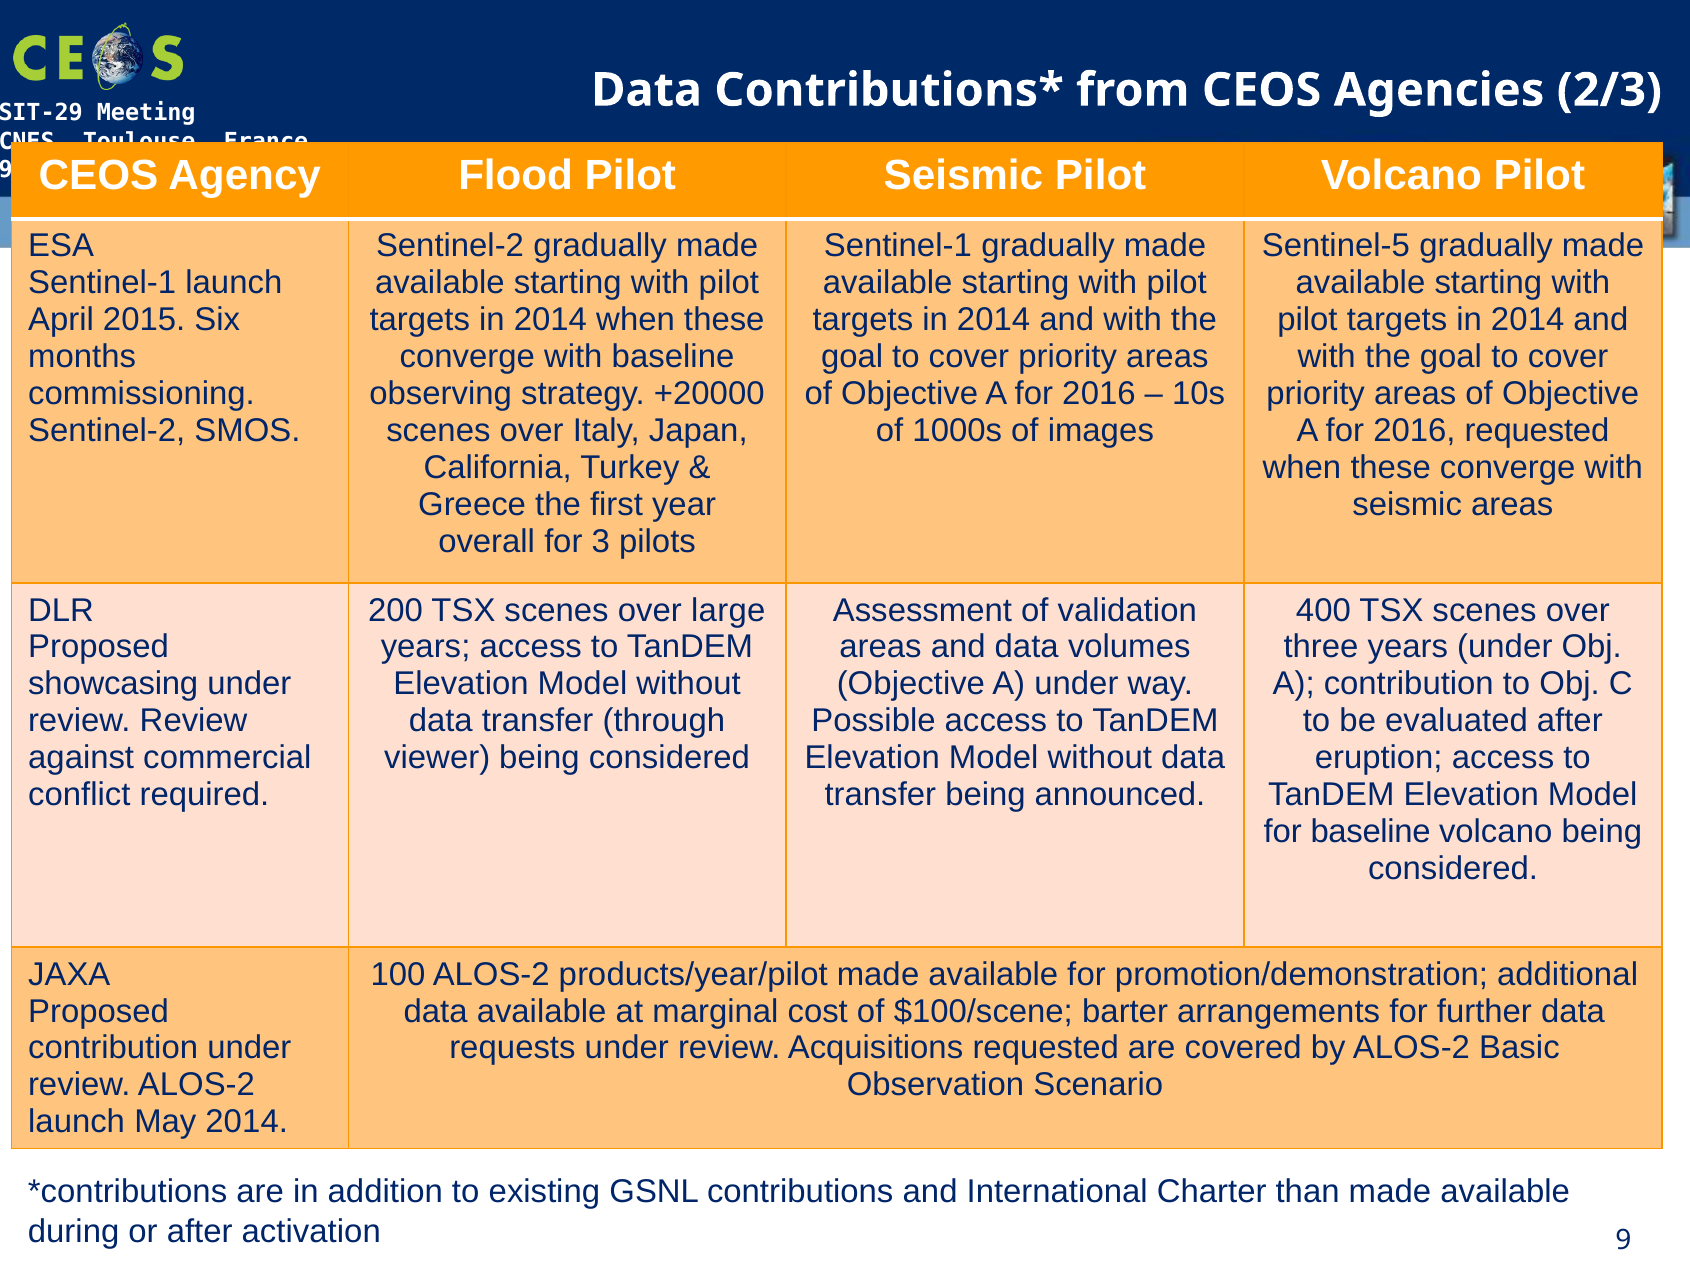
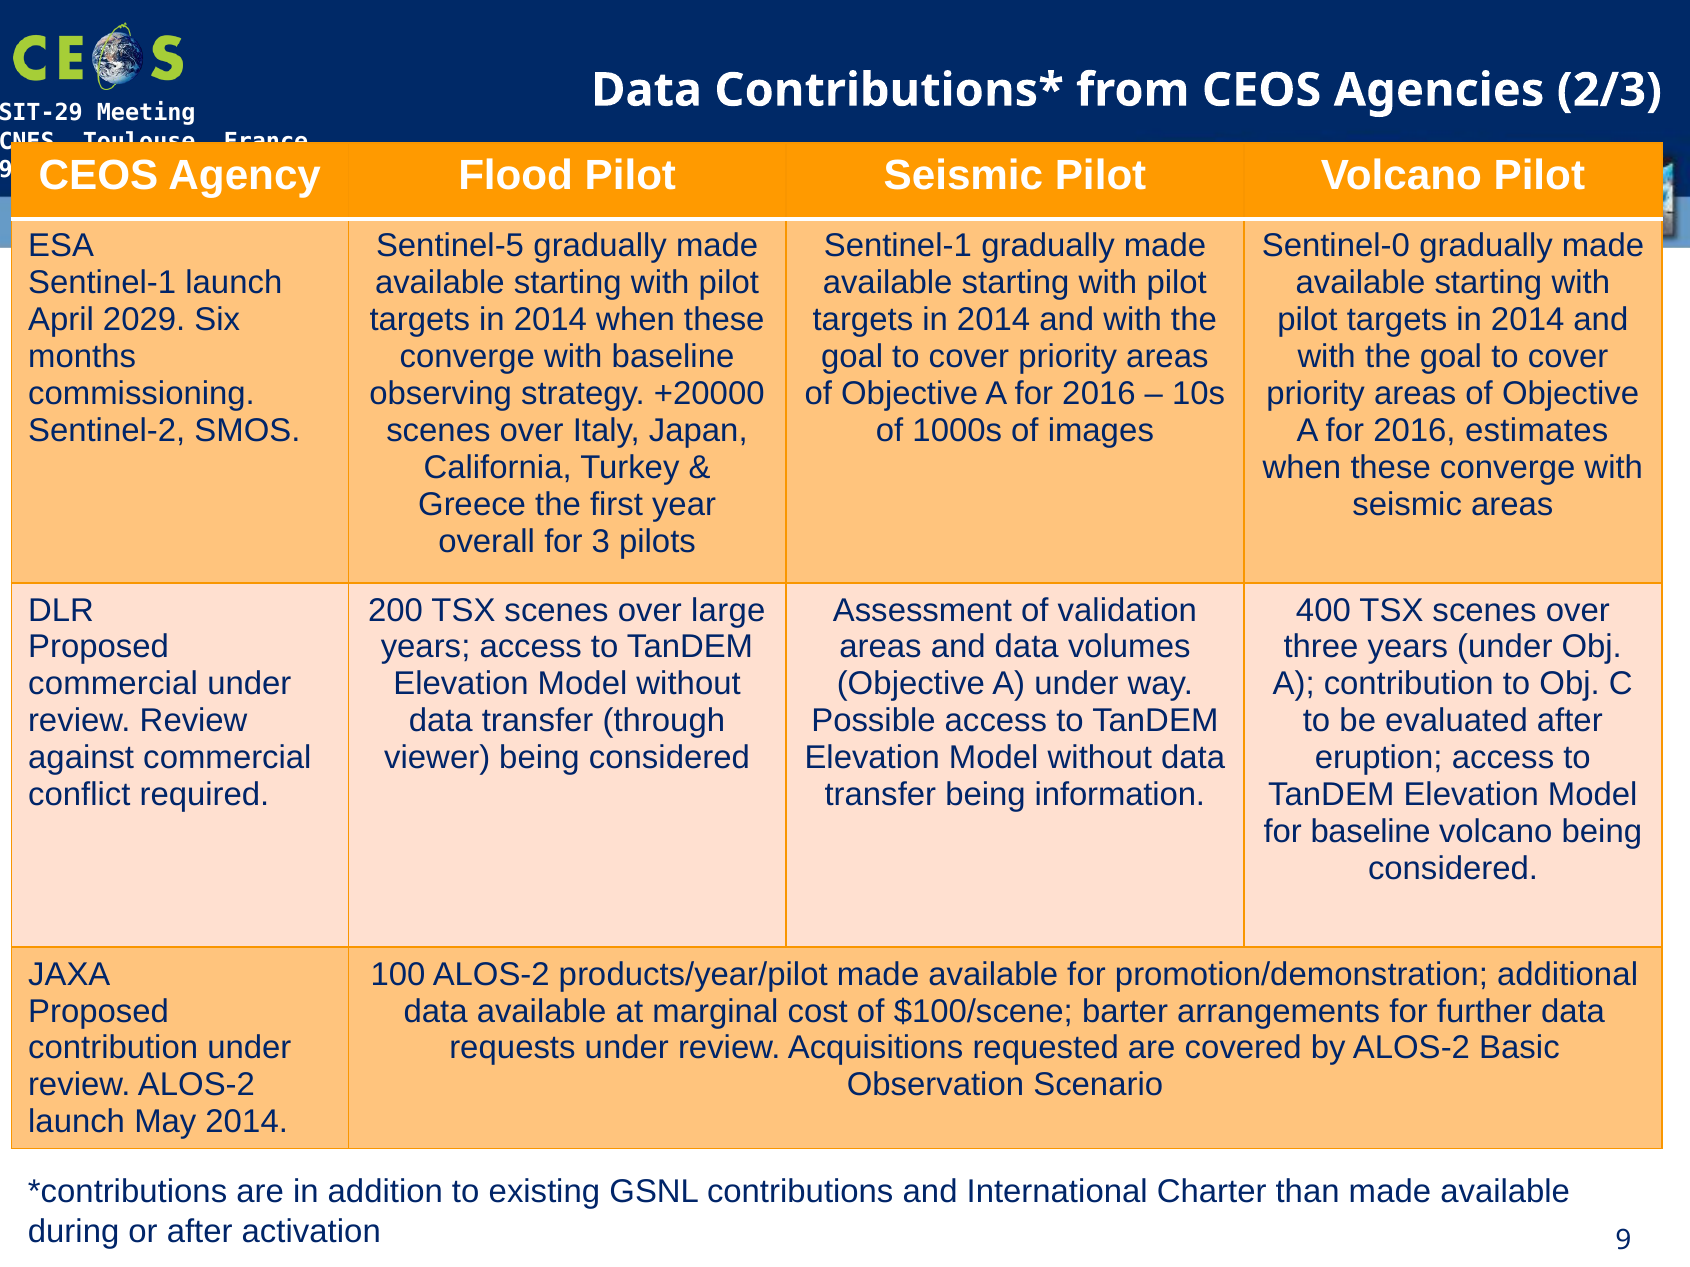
Sentinel-2: Sentinel-2 -> Sentinel-5 (450, 246)
Sentinel-5: Sentinel-5 -> Sentinel-0 (1336, 246)
2015: 2015 -> 2029 (144, 320)
2016 requested: requested -> estimates (1537, 431)
showcasing: showcasing -> commercial (113, 684)
announced: announced -> information (1120, 795)
